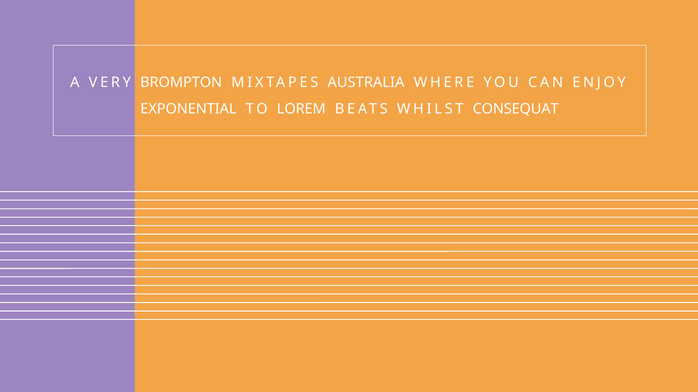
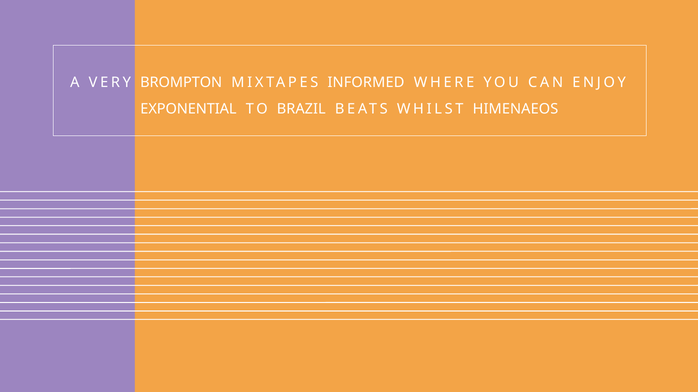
AUSTRALIA: AUSTRALIA -> INFORMED (366, 83)
LOREM: LOREM -> BRAZIL (301, 109)
CONSEQUAT: CONSEQUAT -> HIMENAEOS (515, 109)
